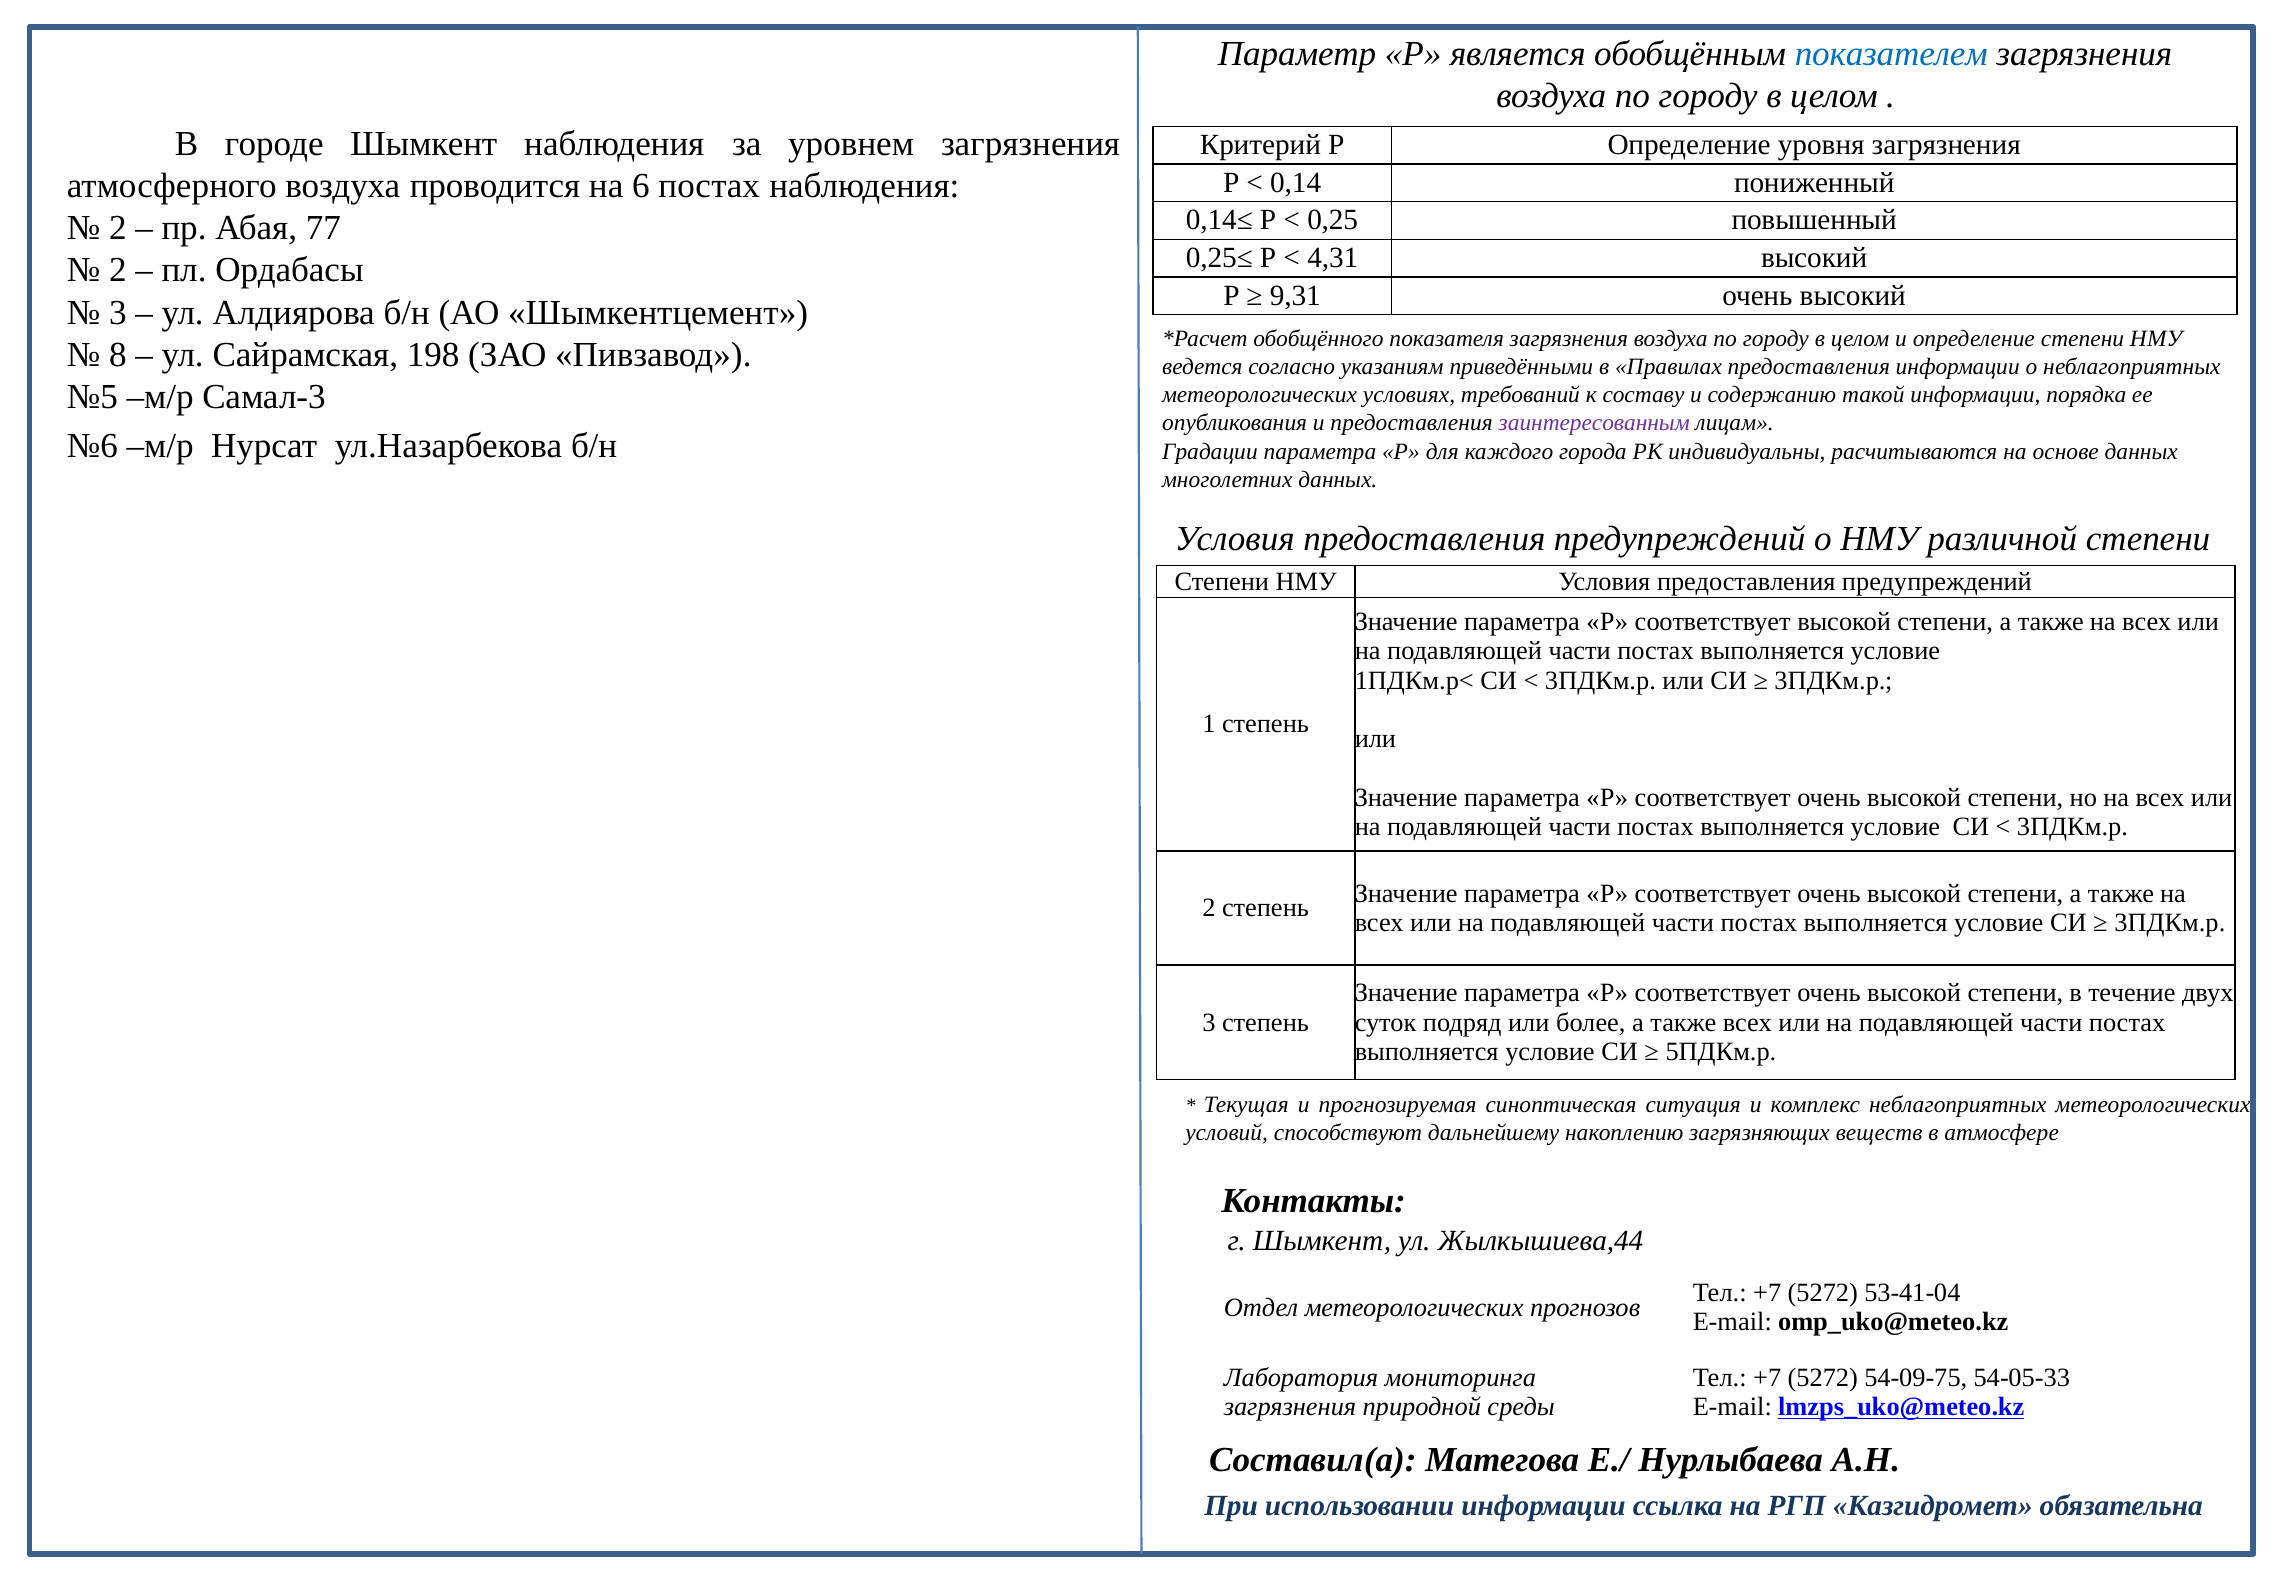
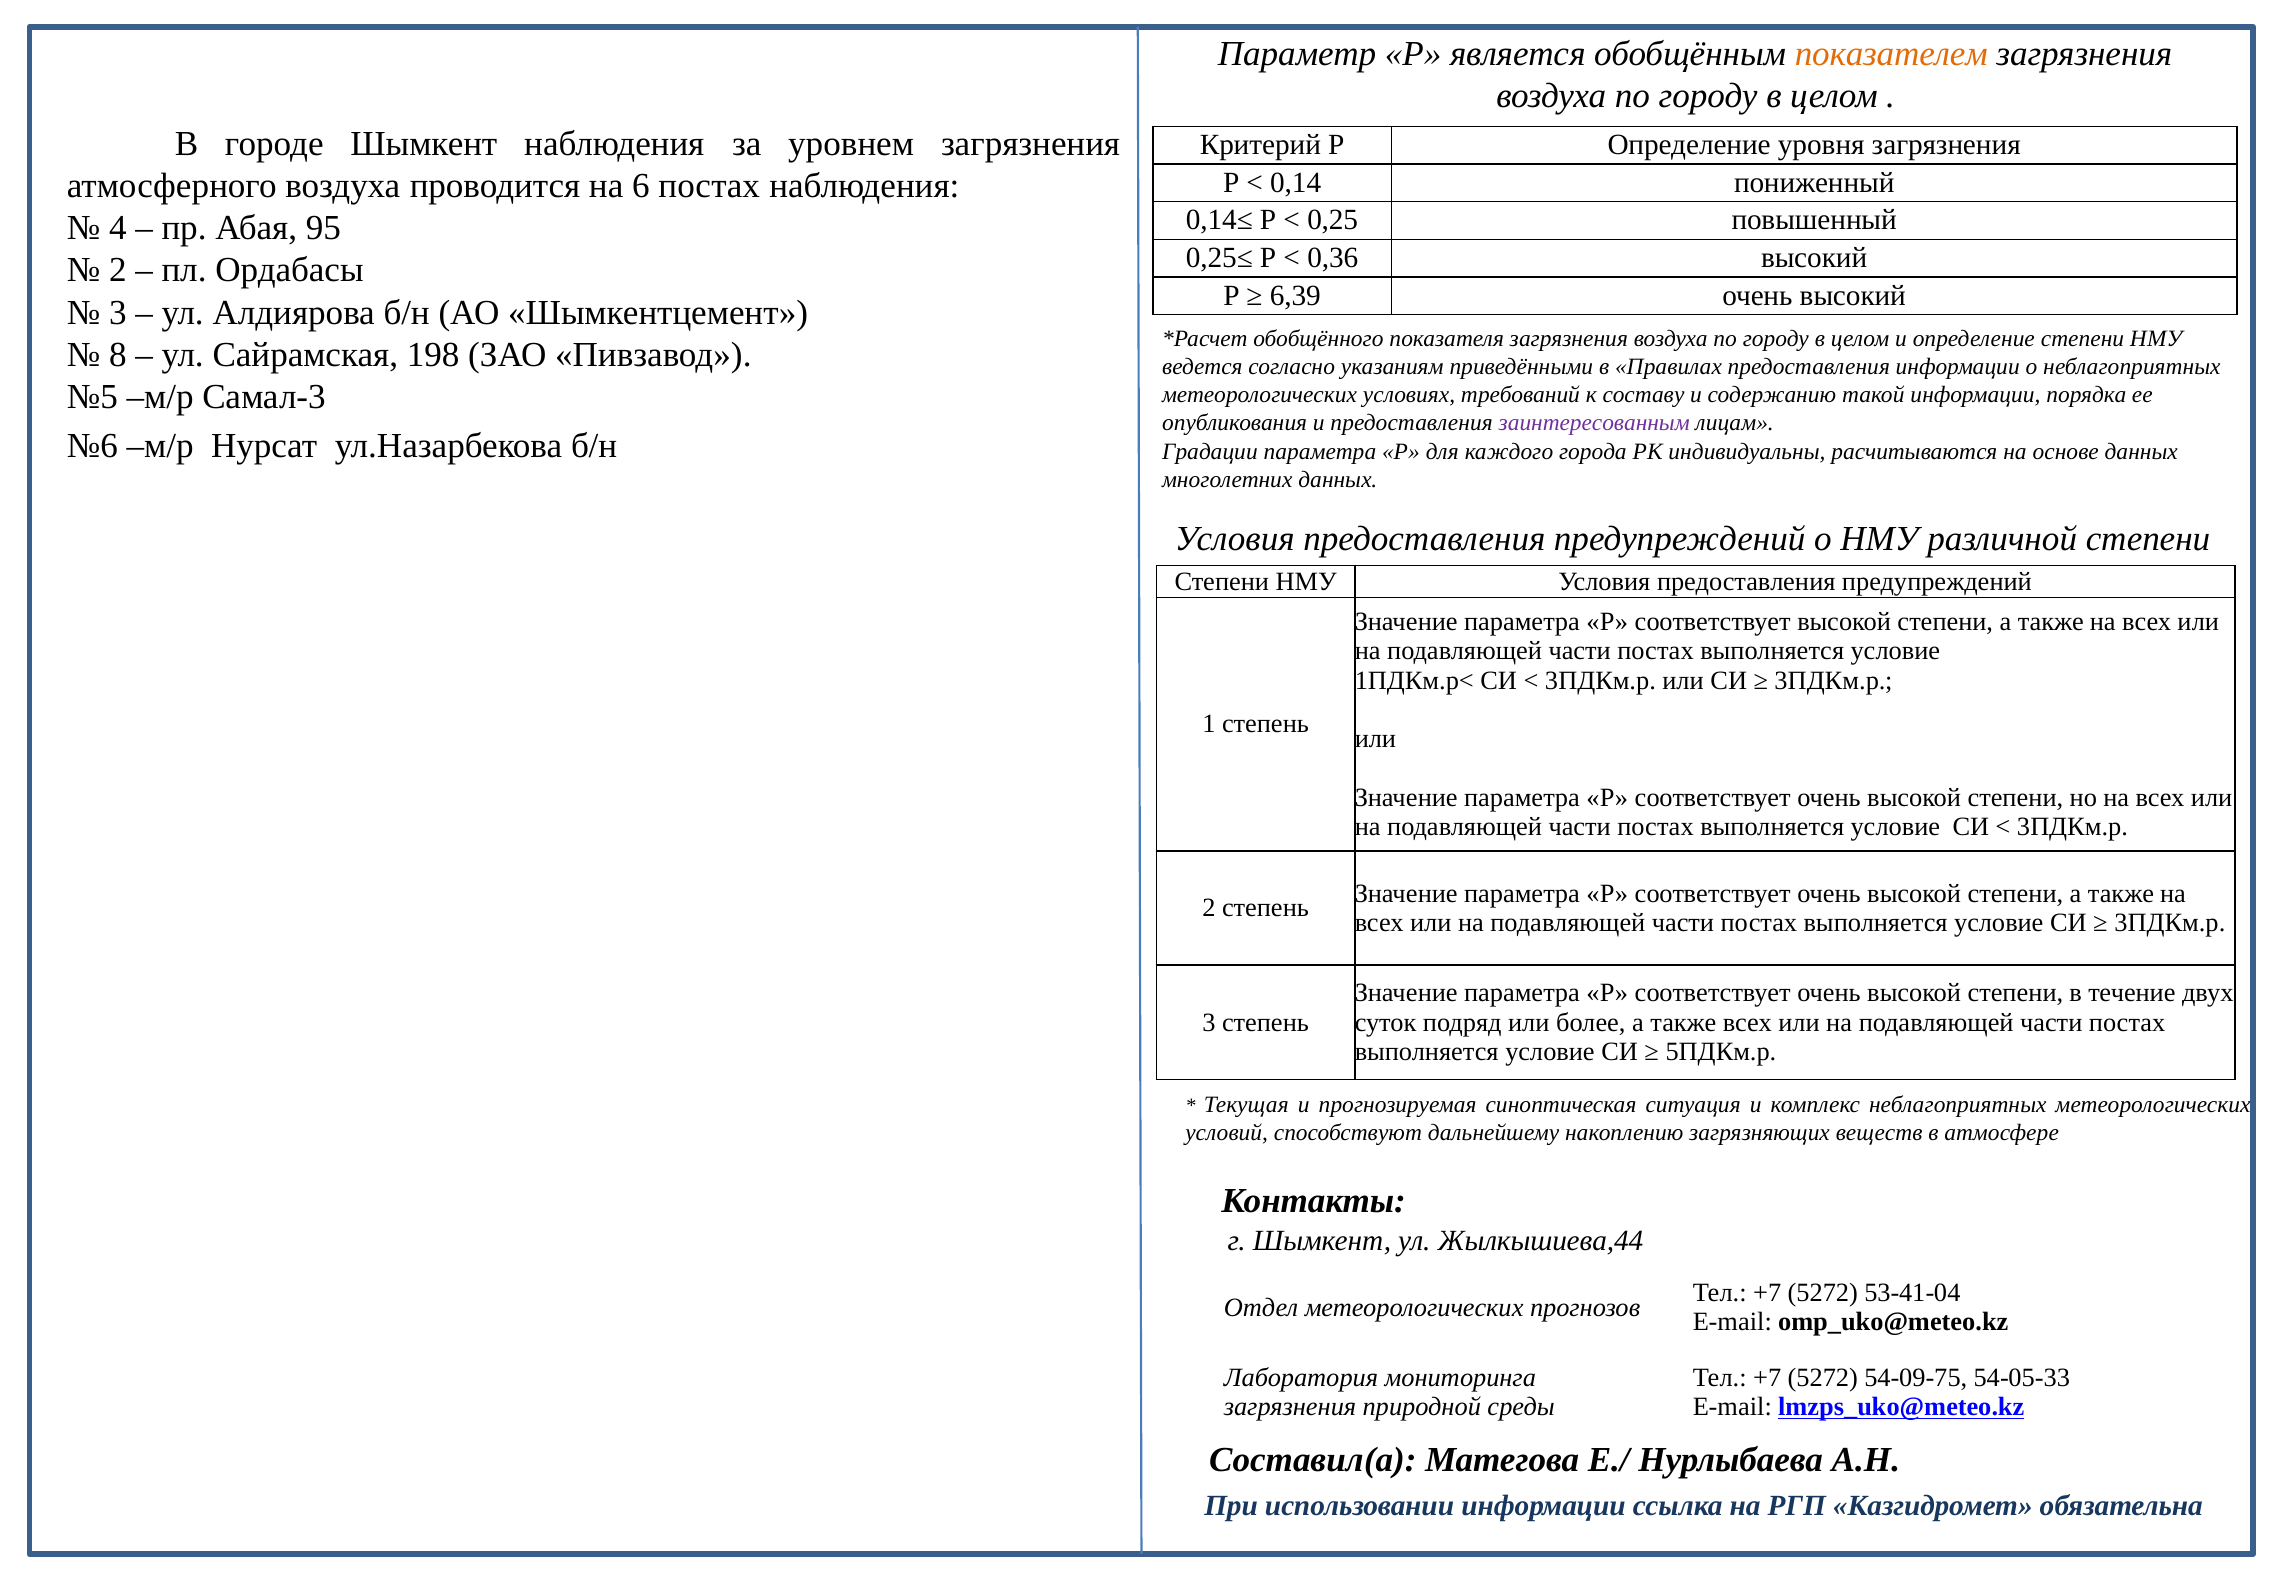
показателем colour: blue -> orange (1891, 54)
2: 2 -> 4 (118, 228)
77: 77 -> 95 (323, 228)
4,31: 4,31 -> 0,36 (1333, 258)
9,31: 9,31 -> 6,39 (1295, 296)
